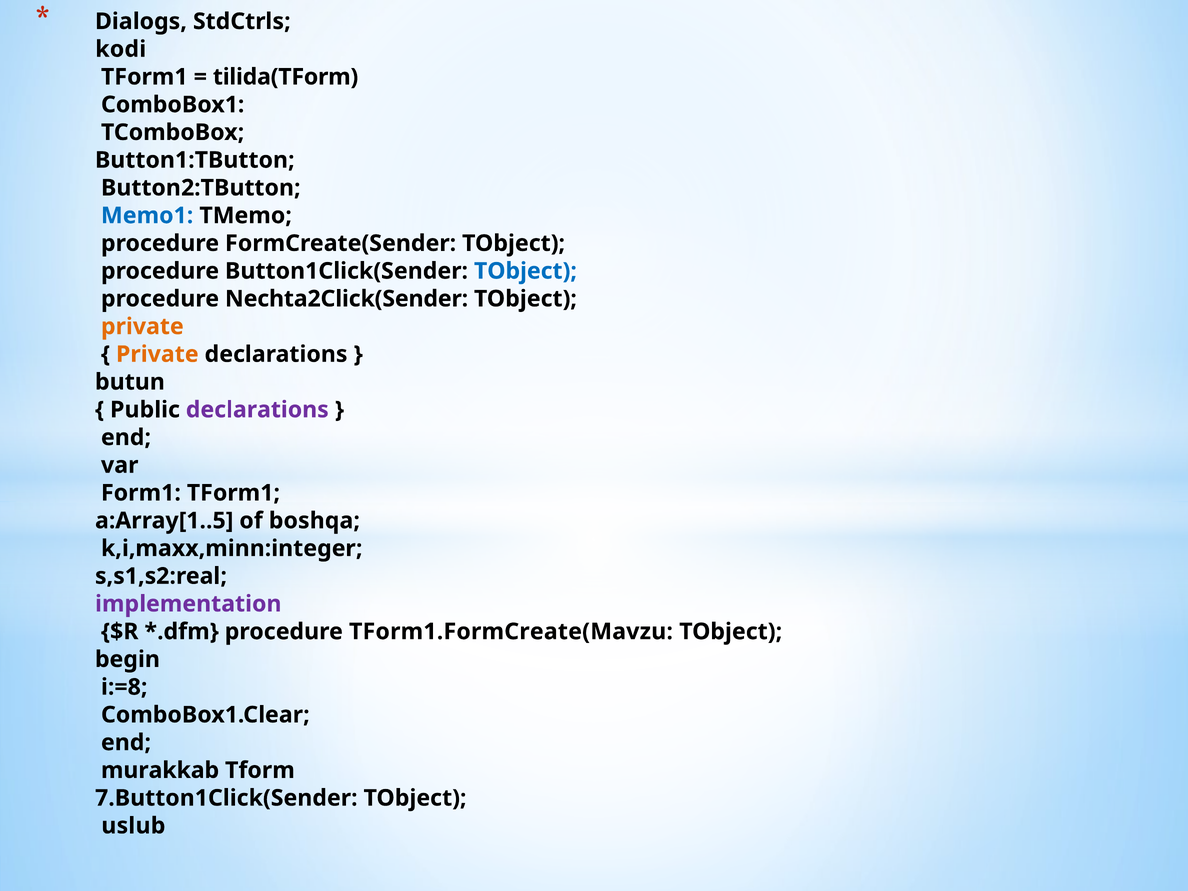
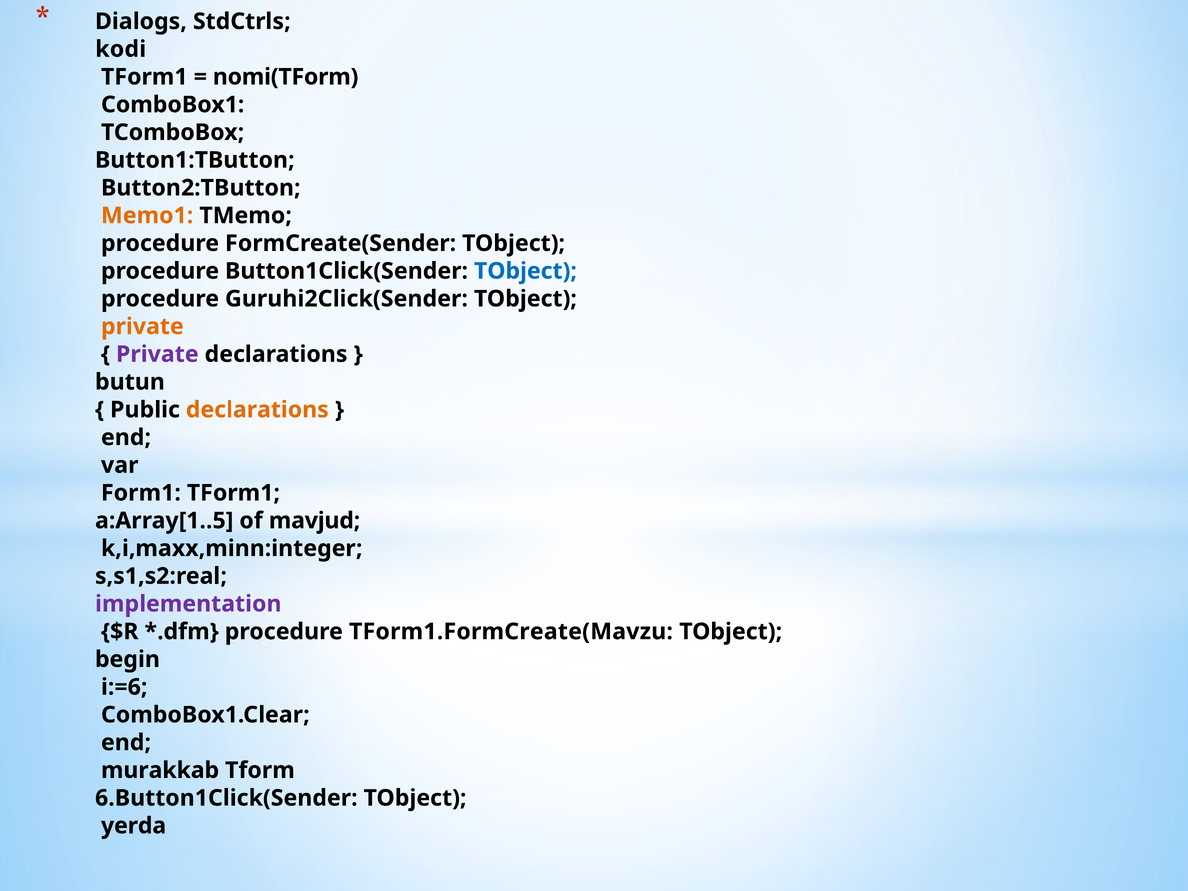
tilida(TForm: tilida(TForm -> nomi(TForm (286, 77)
Memo1 colour: blue -> orange (147, 216)
Nechta2Click(Sender: Nechta2Click(Sender -> Guruhi2Click(Sender (346, 299)
Private colour: orange -> purple (157, 354)
declarations colour: purple -> orange (257, 410)
boshqa: boshqa -> mavjud (315, 521)
i:=8: i:=8 -> i:=6 (124, 687)
7.Button1Click(Sender: 7.Button1Click(Sender -> 6.Button1Click(Sender (226, 798)
uslub: uslub -> yerda (134, 826)
